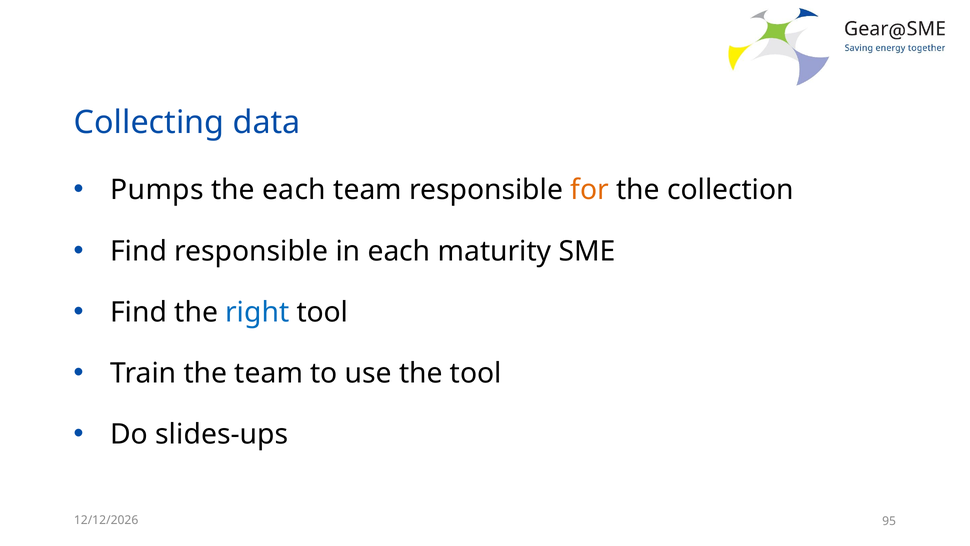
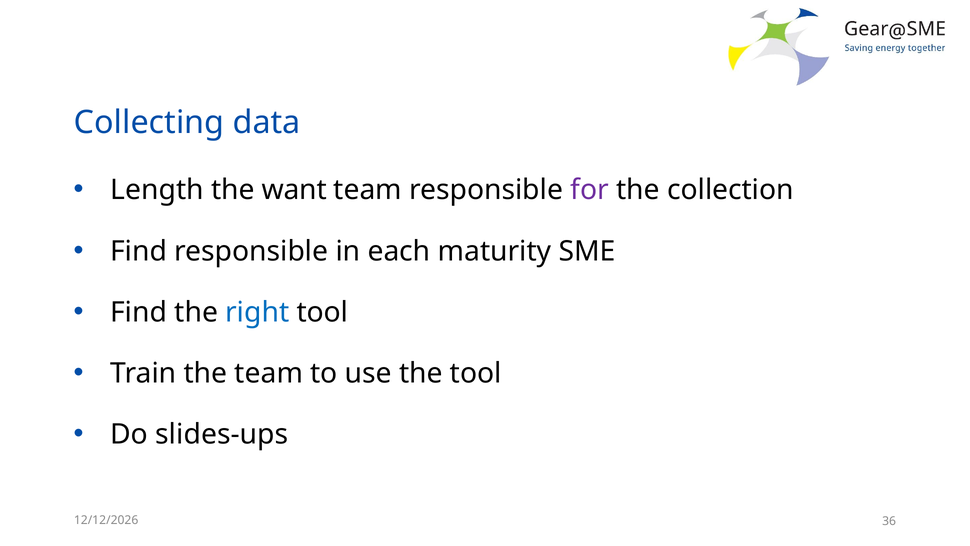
Pumps: Pumps -> Length (157, 190)
the each: each -> want (294, 190)
for colour: orange -> purple (590, 190)
95: 95 -> 36 (889, 521)
